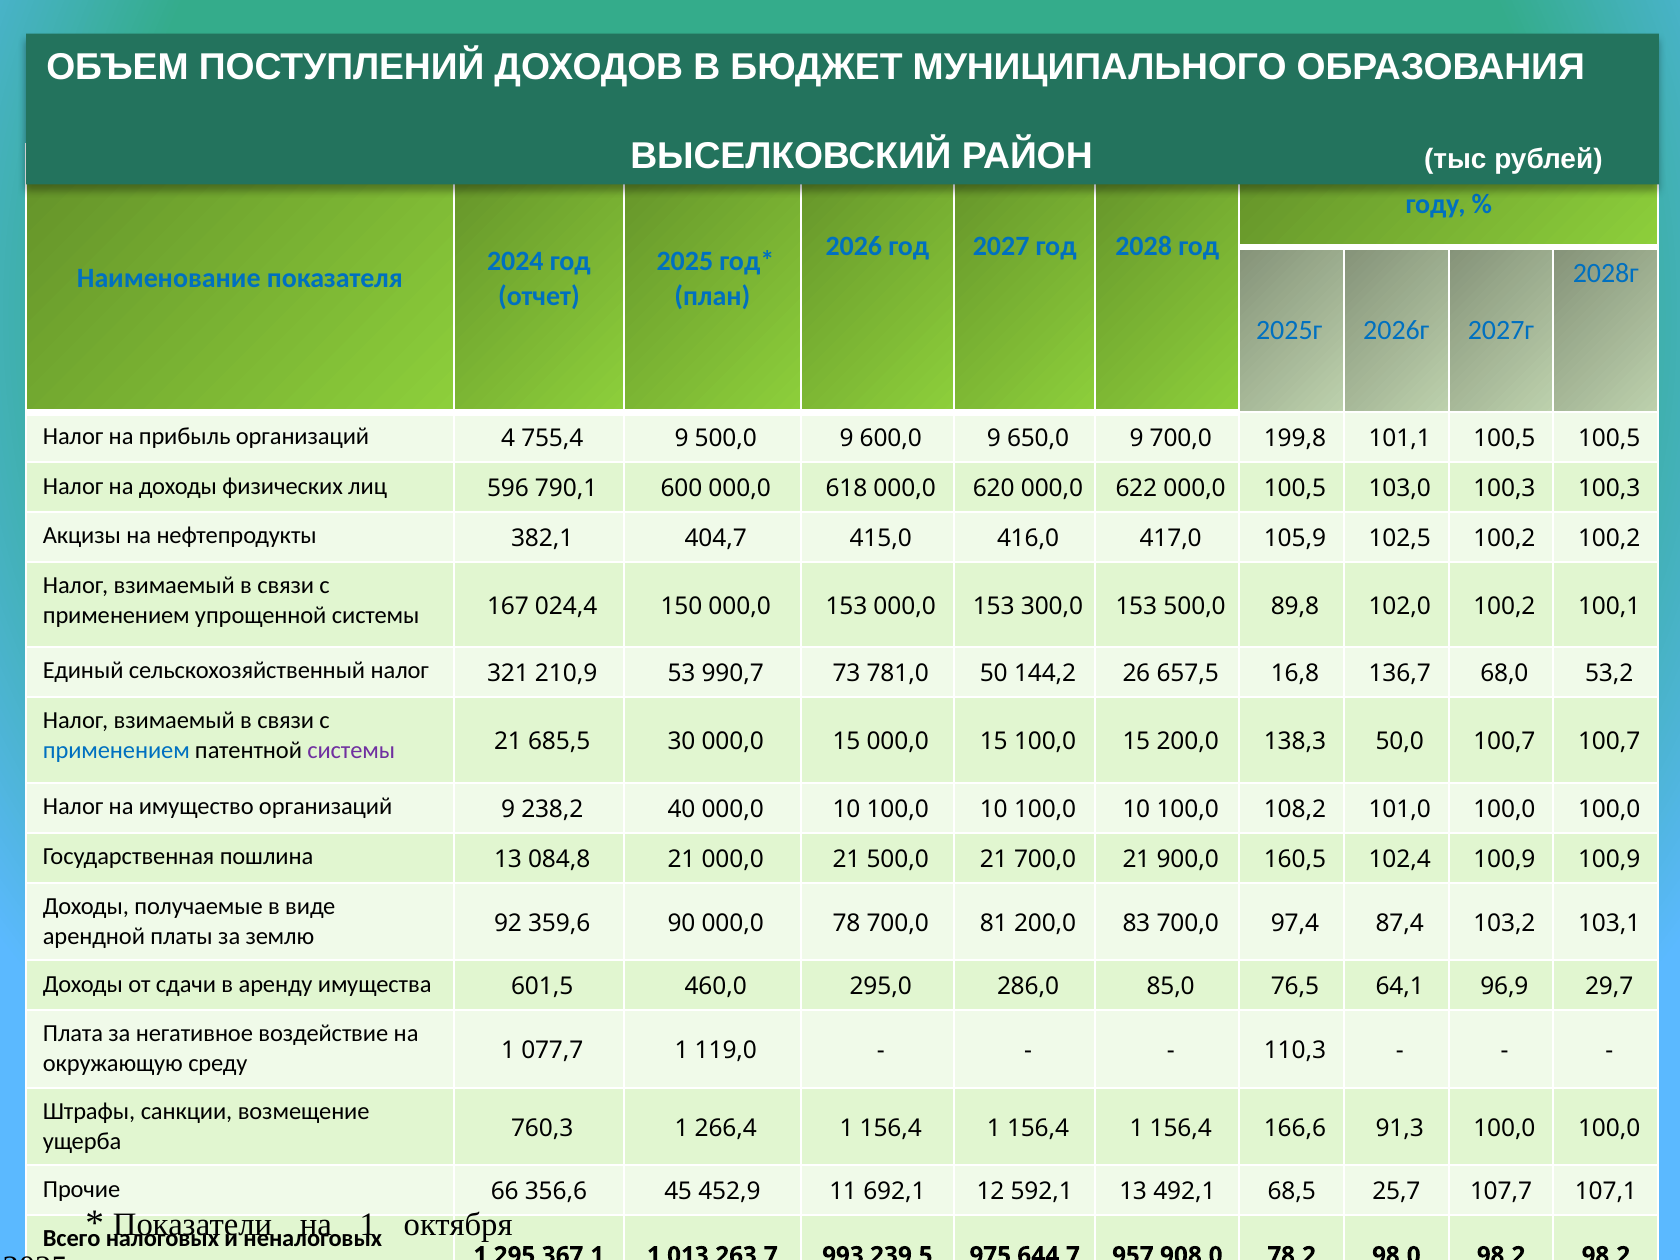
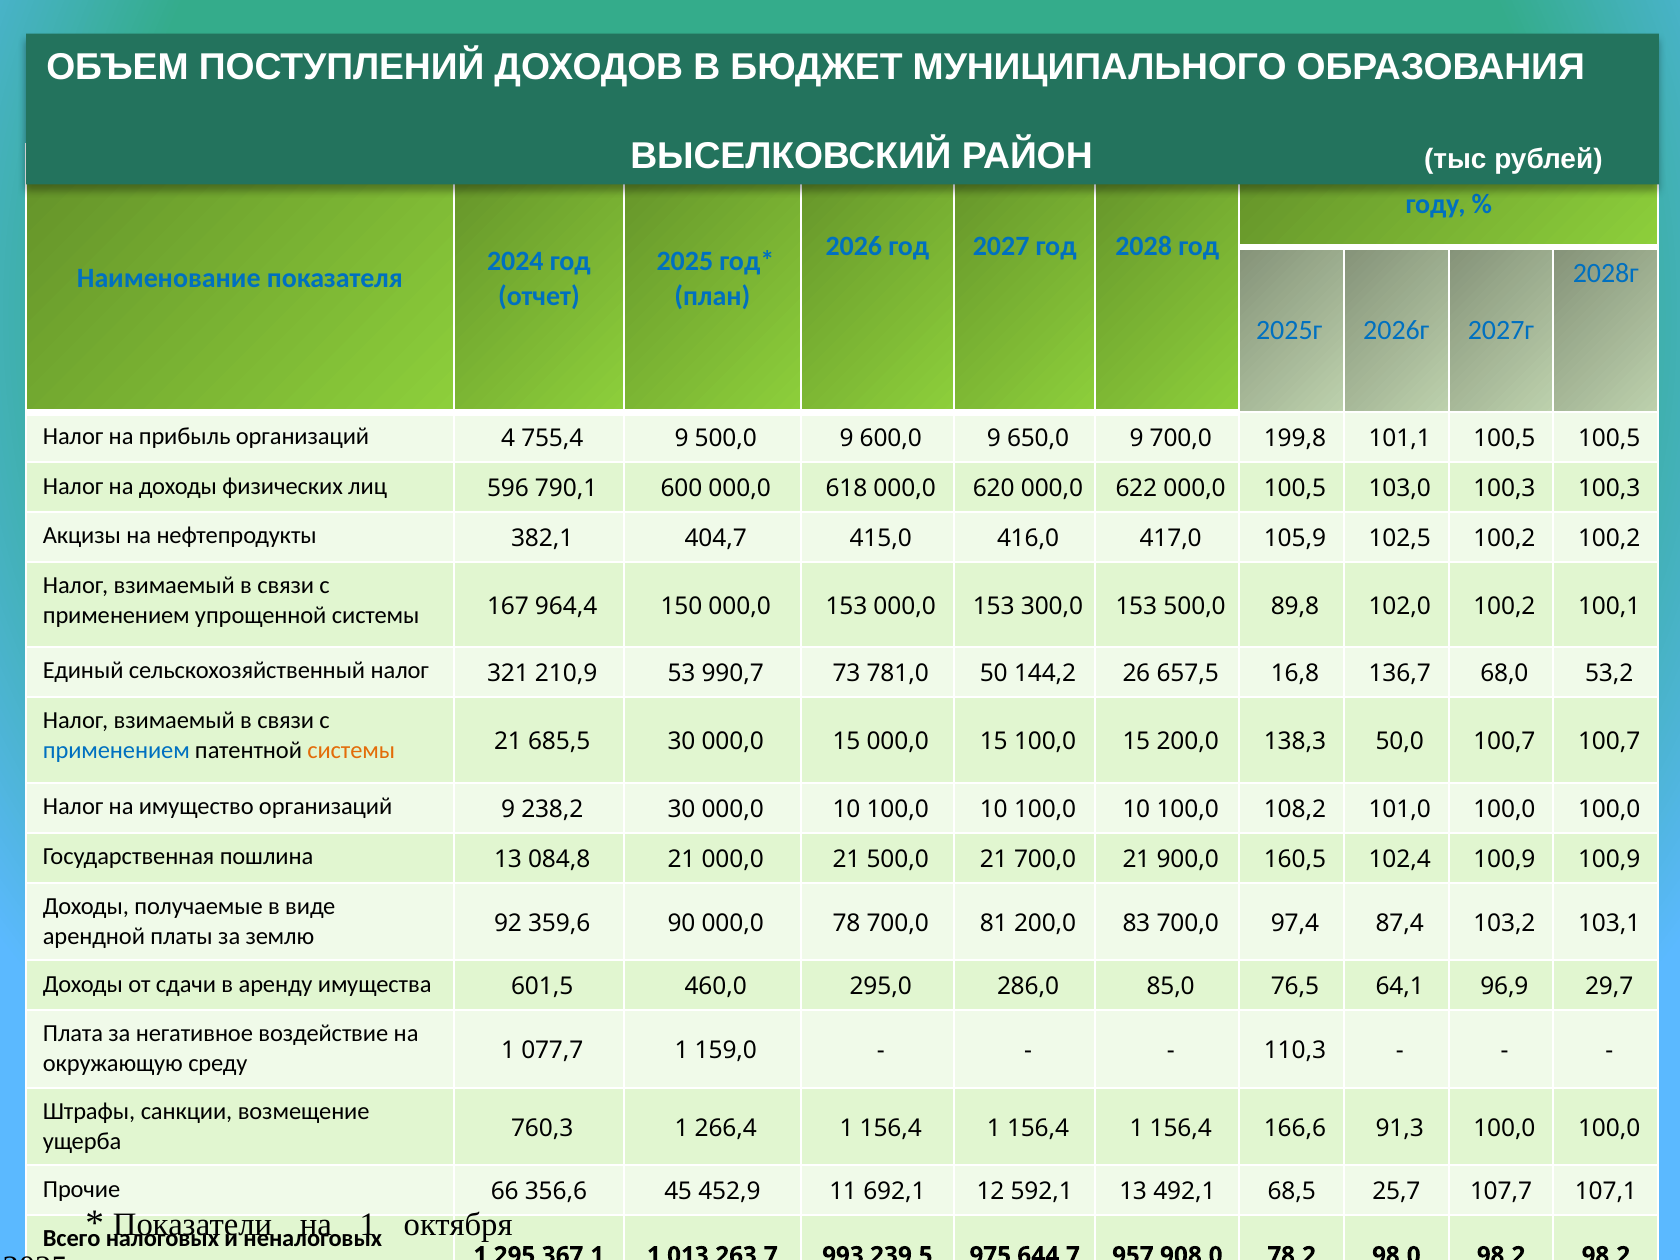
024,4: 024,4 -> 964,4 (566, 606)
системы colour: purple -> orange (351, 750)
238,2 40: 40 -> 30 (682, 809)
119,0: 119,0 -> 159,0 (726, 1051)
